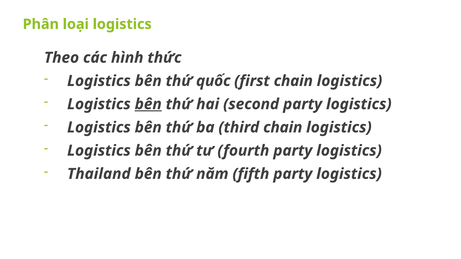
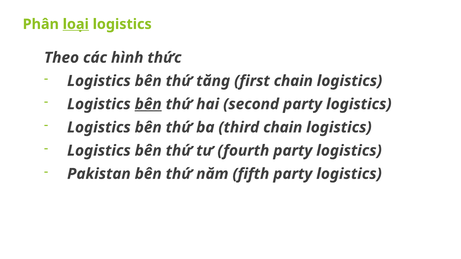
loại underline: none -> present (76, 24)
quốc: quốc -> tăng (213, 81)
Thailand: Thailand -> Pakistan (99, 174)
